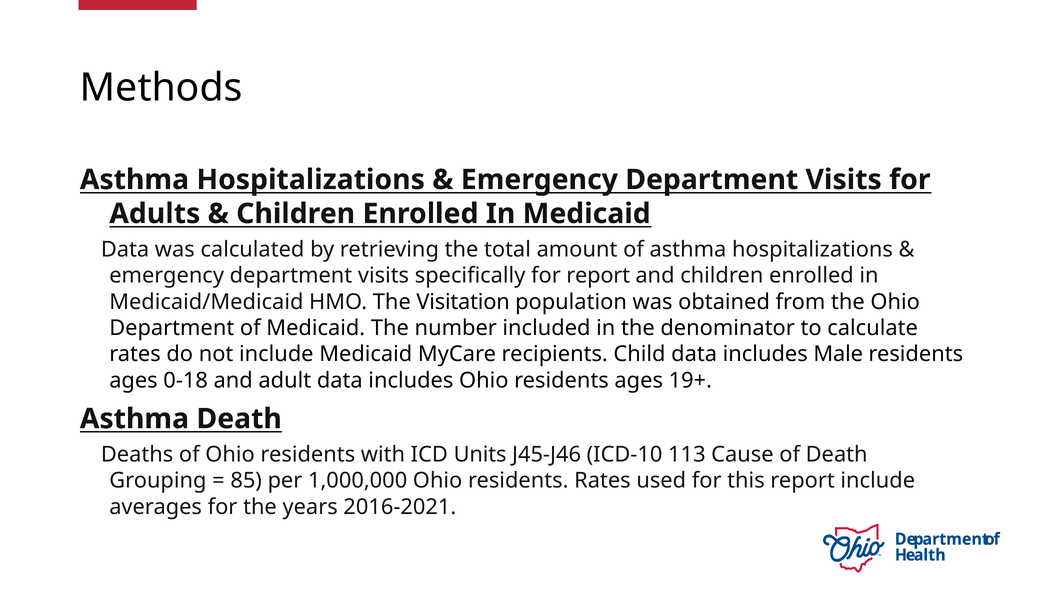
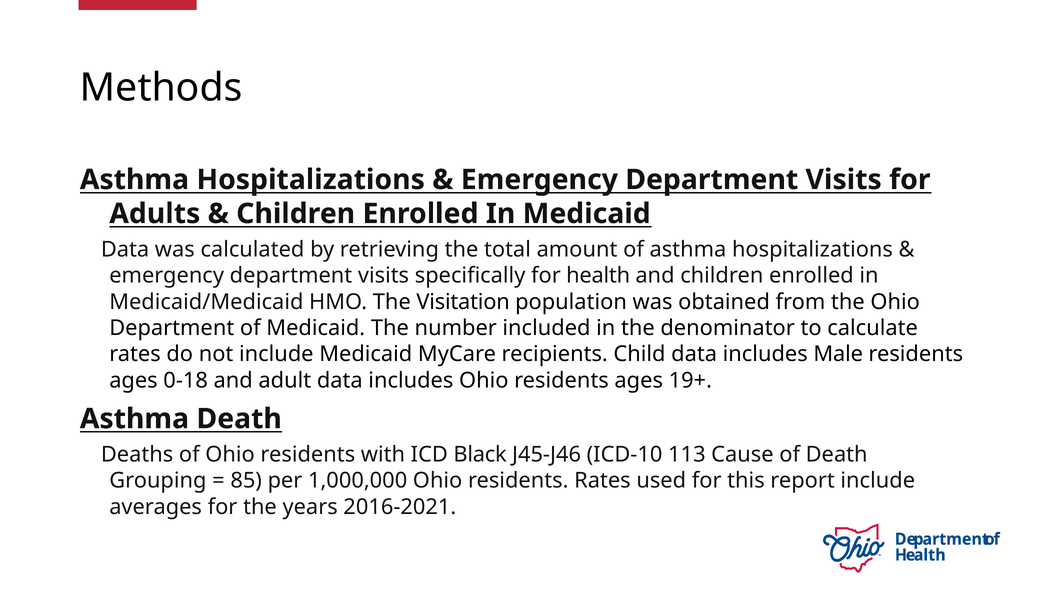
for report: report -> health (598, 276)
Units: Units -> Black (480, 455)
